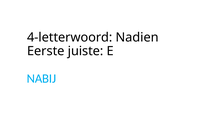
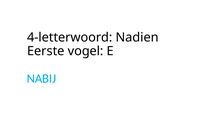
juiste: juiste -> vogel (86, 51)
